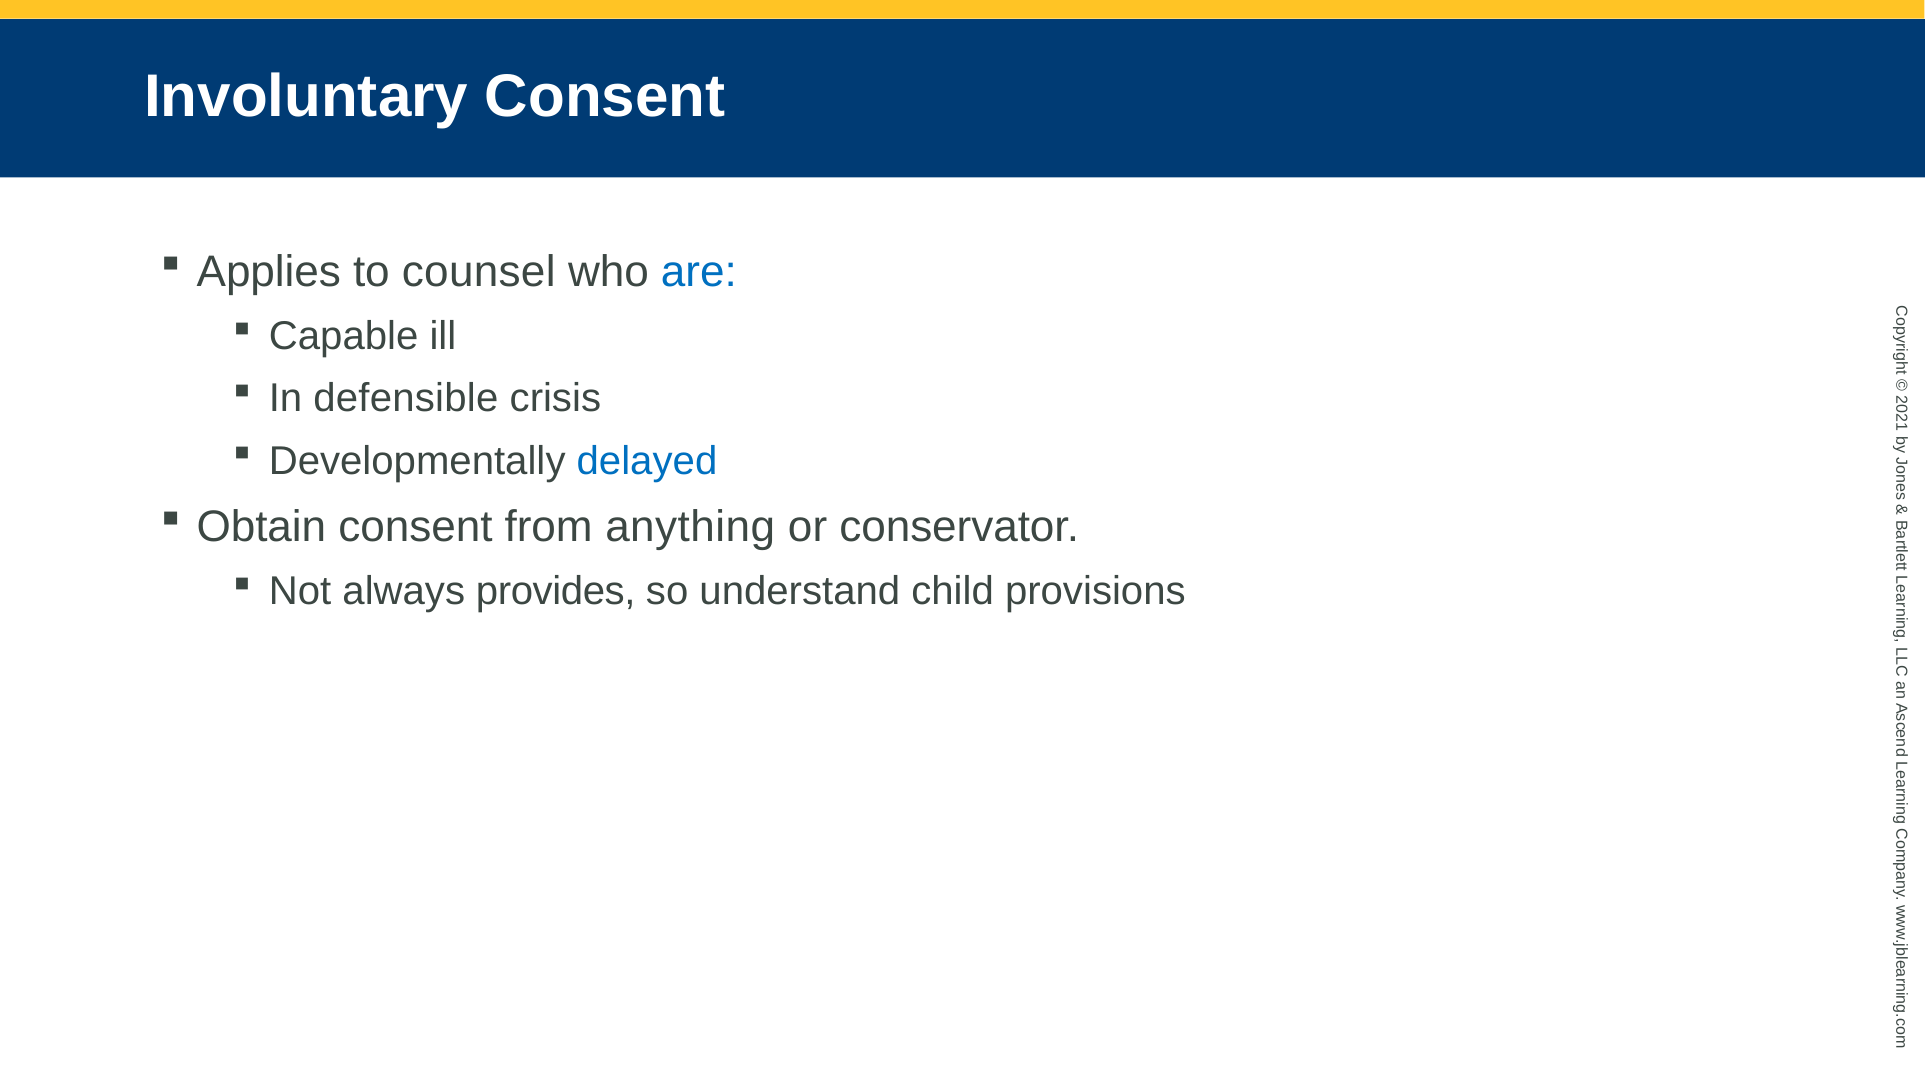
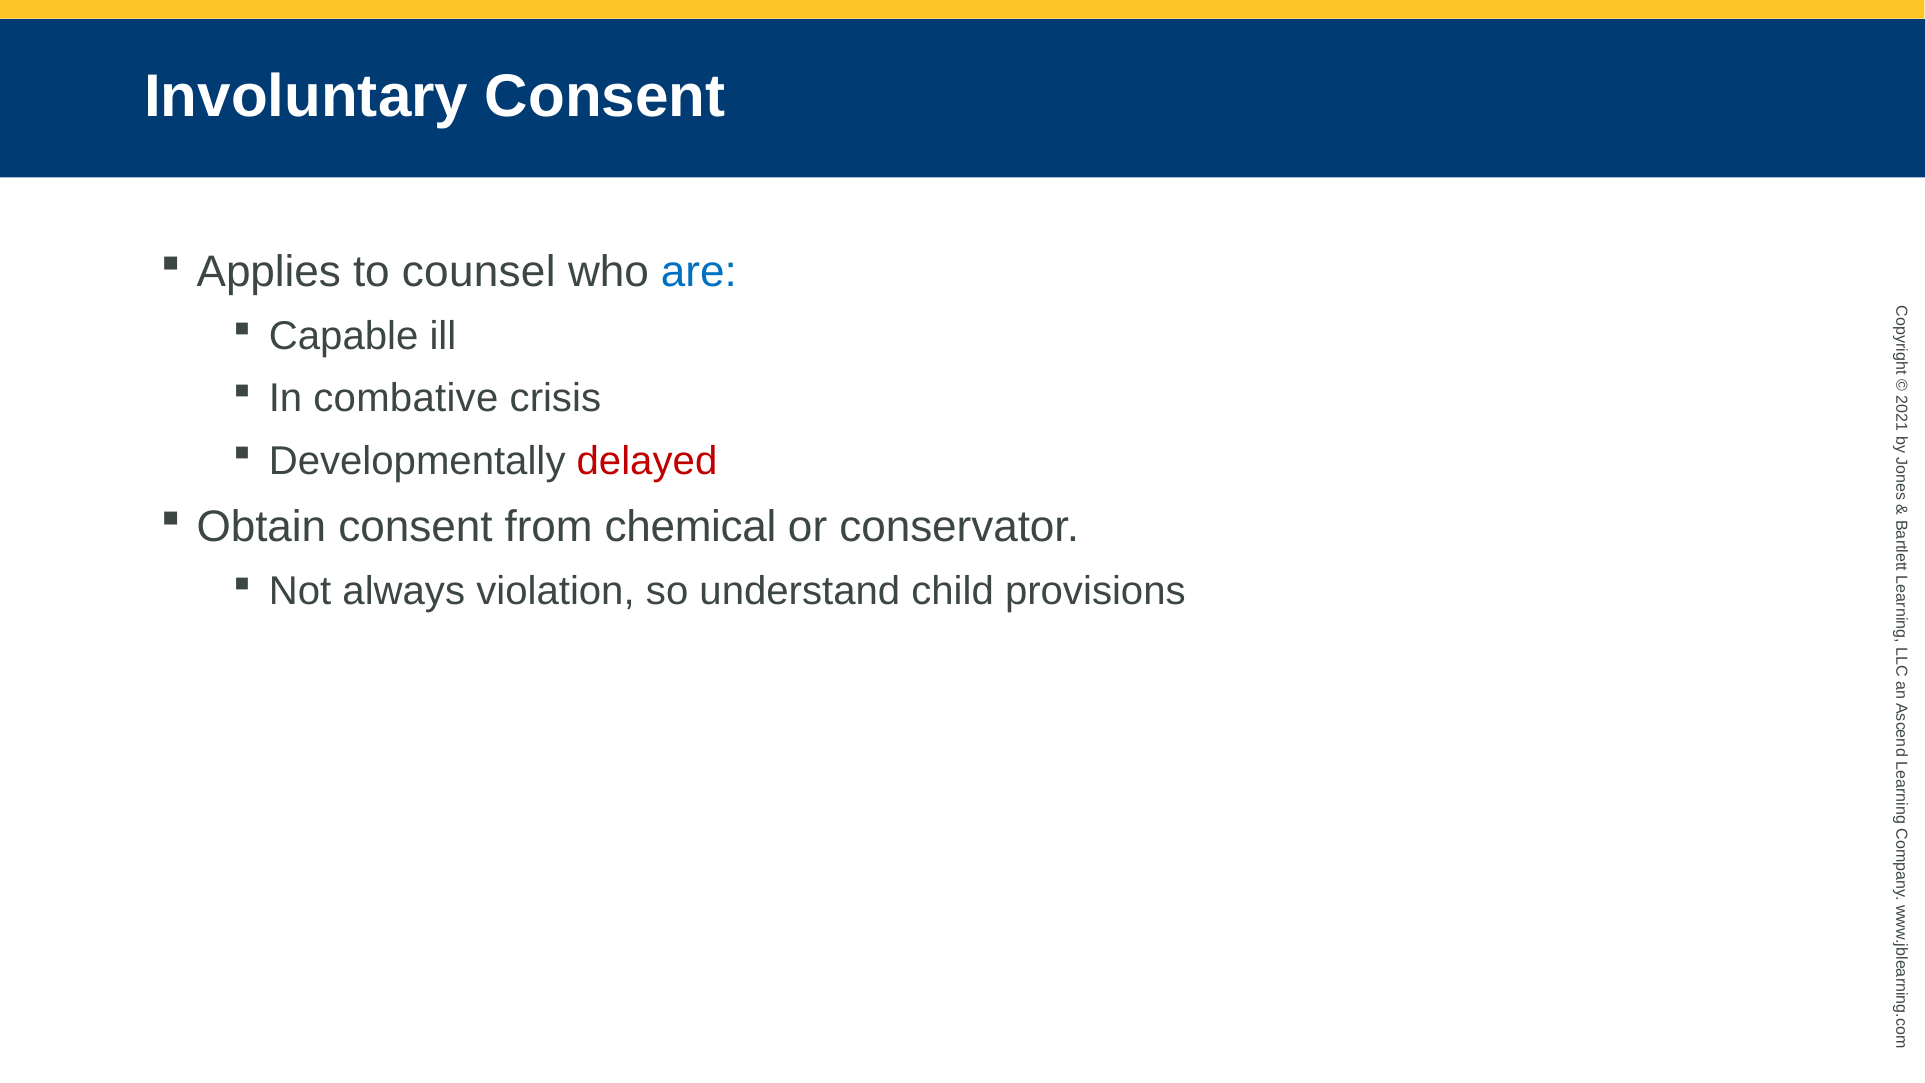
defensible: defensible -> combative (406, 399)
delayed colour: blue -> red (647, 461)
anything: anything -> chemical (691, 527)
provides: provides -> violation (556, 591)
